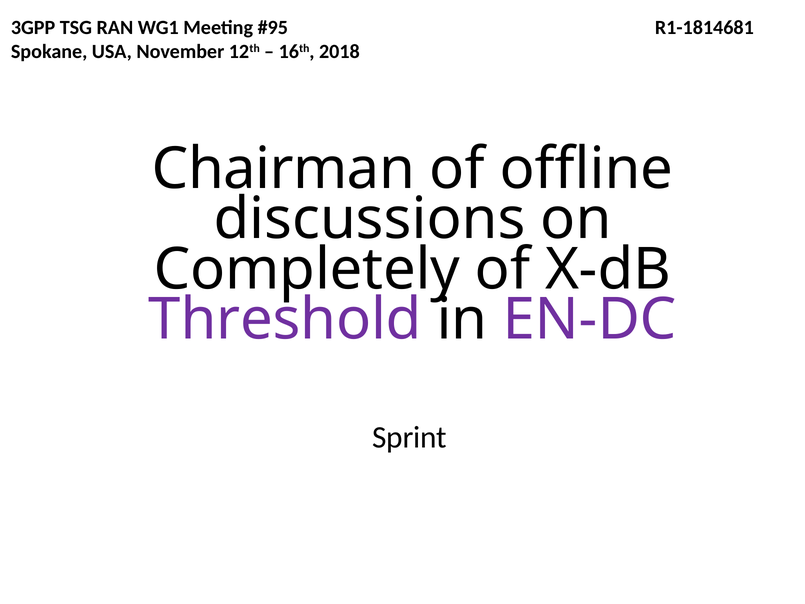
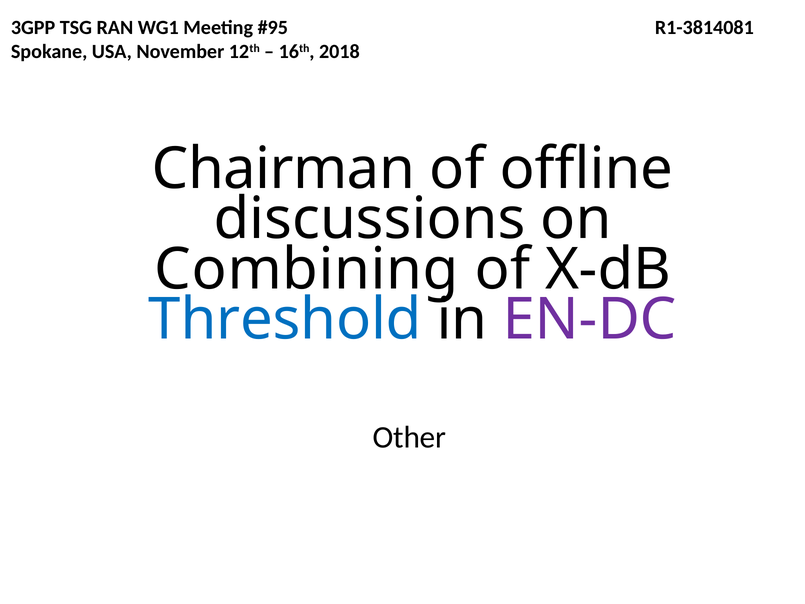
R1-1814681: R1-1814681 -> R1-3814081 (704, 27)
Completely: Completely -> Combining (307, 269)
Threshold colour: purple -> blue (285, 320)
Sprint: Sprint -> Other (409, 437)
